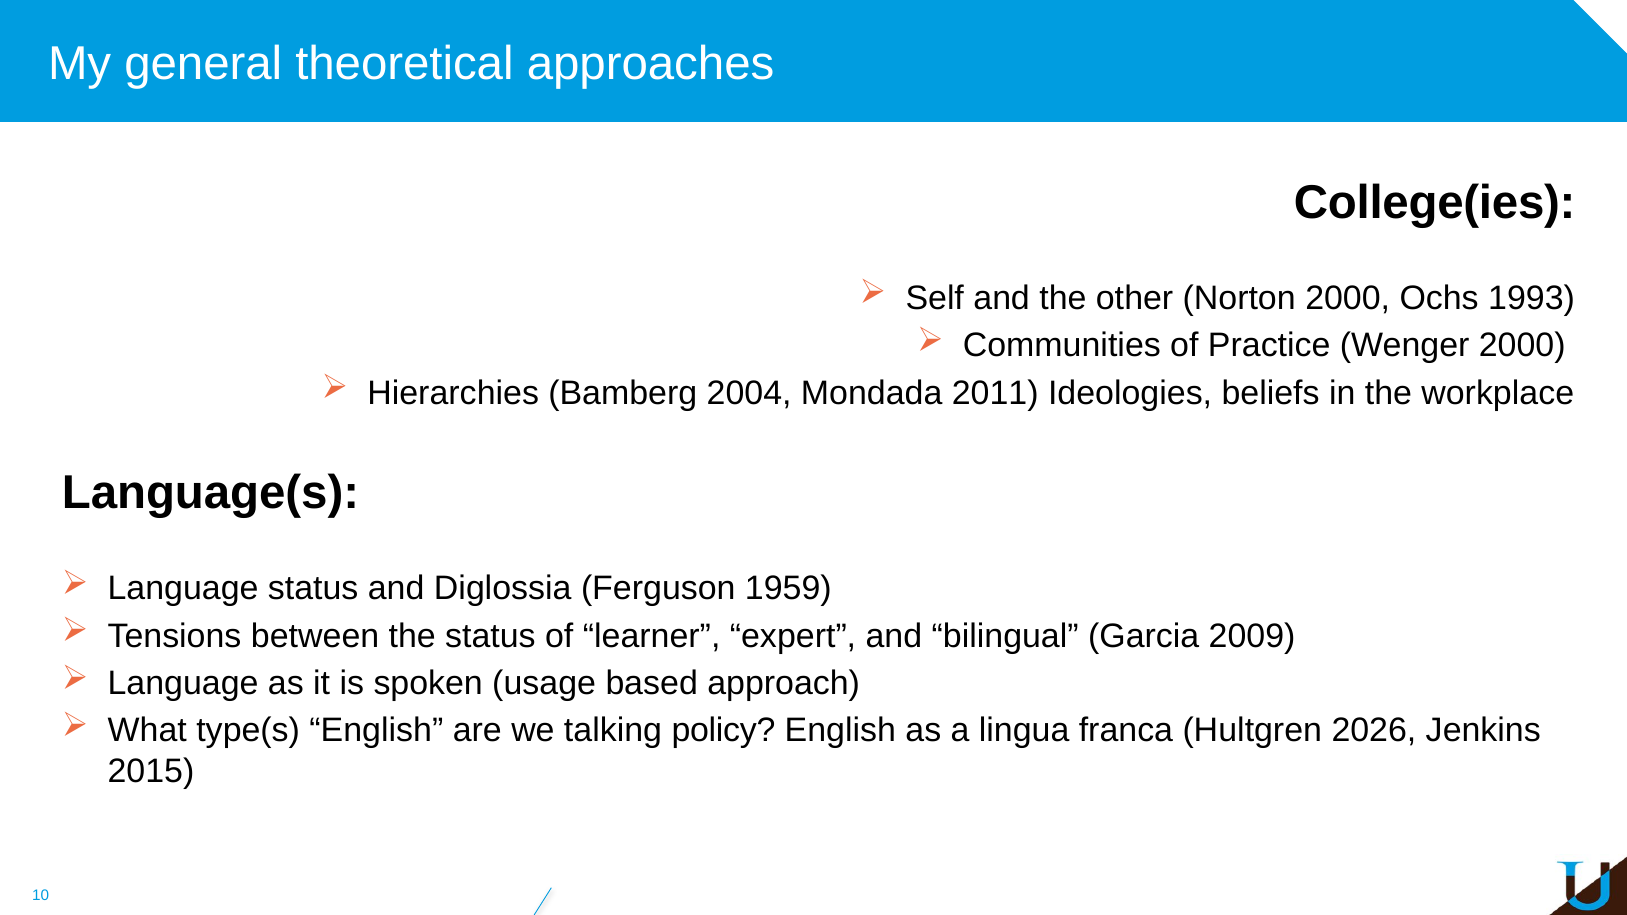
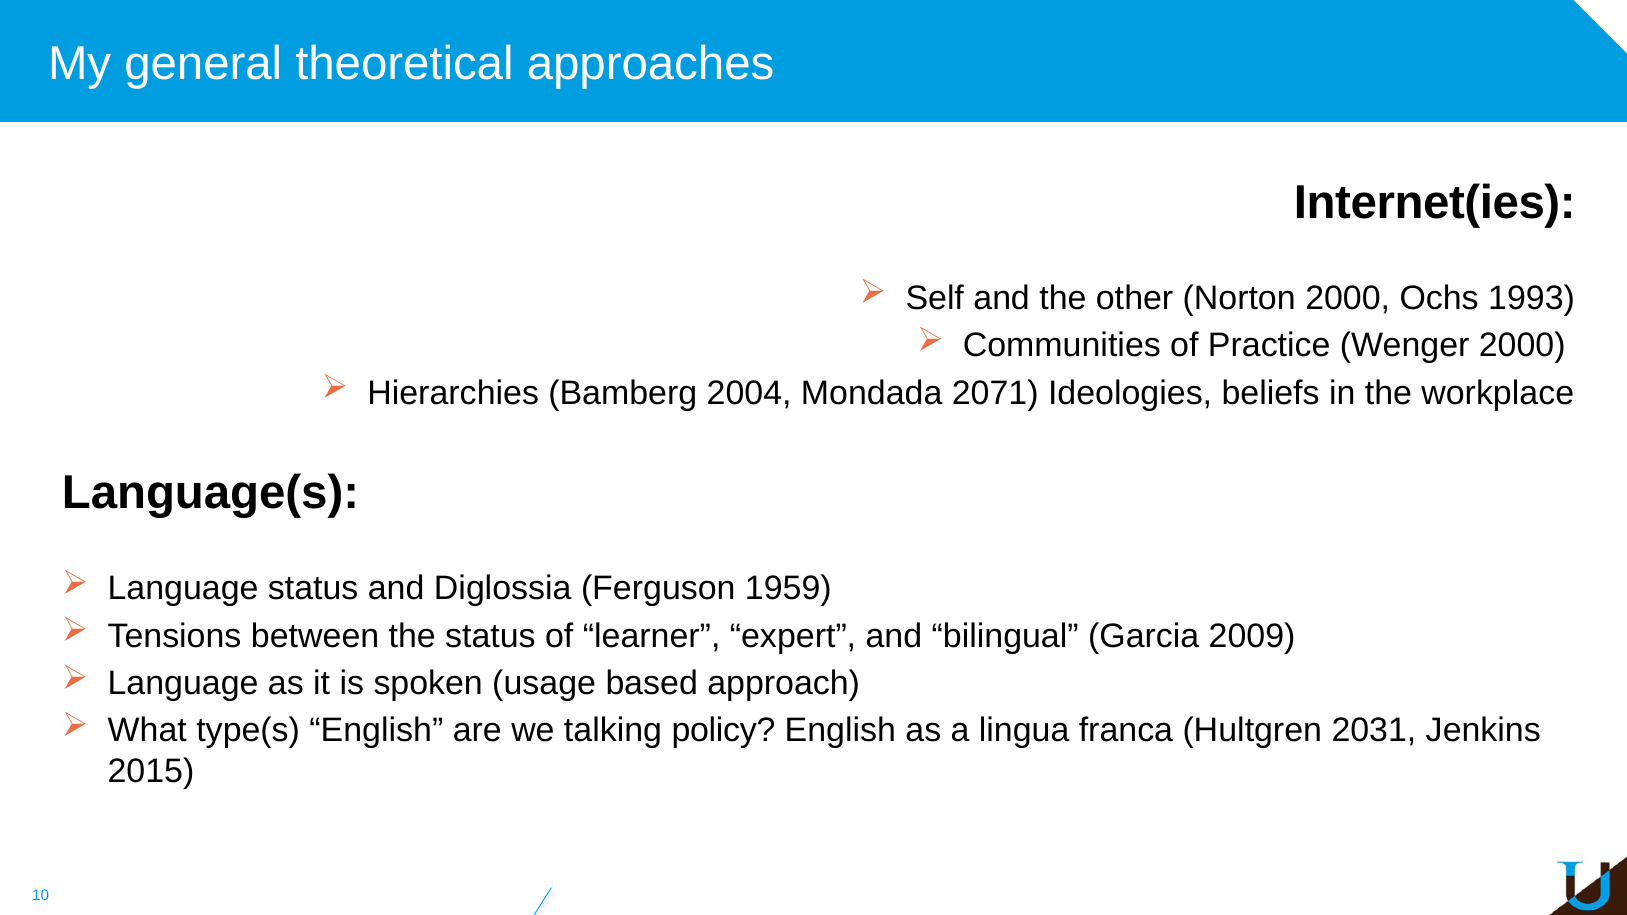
College(ies: College(ies -> Internet(ies (1435, 203)
2011: 2011 -> 2071 (995, 393)
2026: 2026 -> 2031 (1374, 731)
